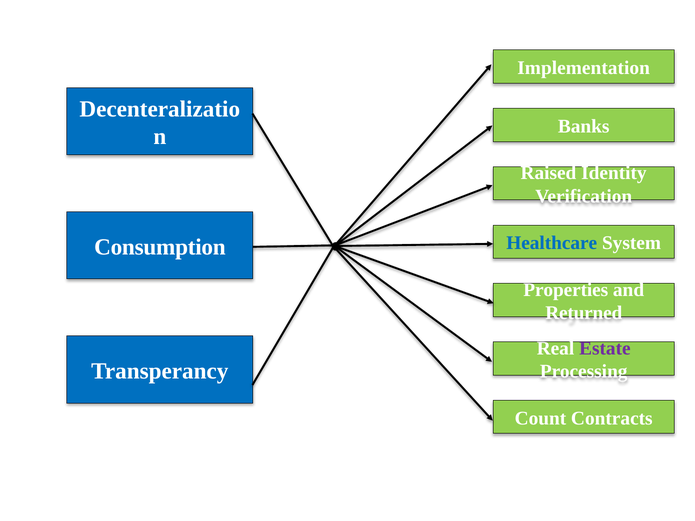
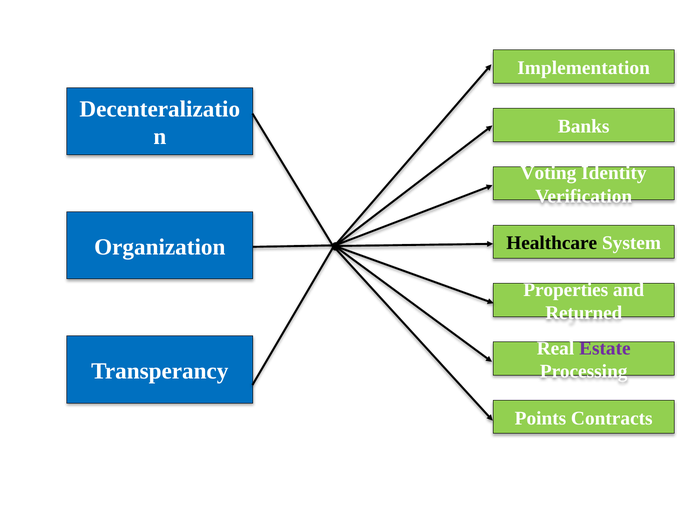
Raised: Raised -> Voting (548, 173)
Healthcare colour: blue -> black (552, 243)
Consumption: Consumption -> Organization (160, 247)
Count: Count -> Points (540, 418)
